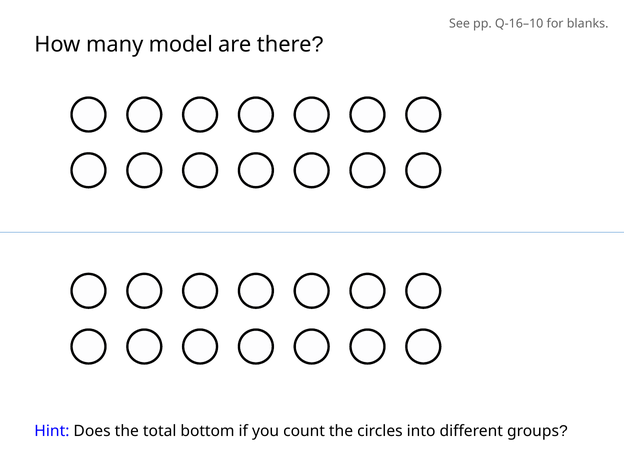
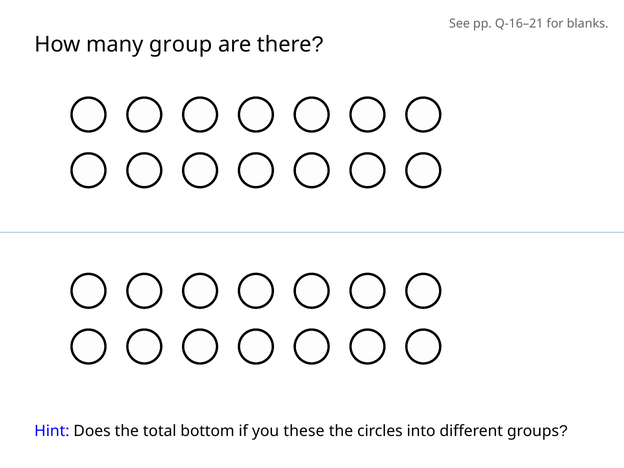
Q-16–10: Q-16–10 -> Q-16–21 (519, 24)
model: model -> group (181, 45)
count: count -> these (304, 431)
